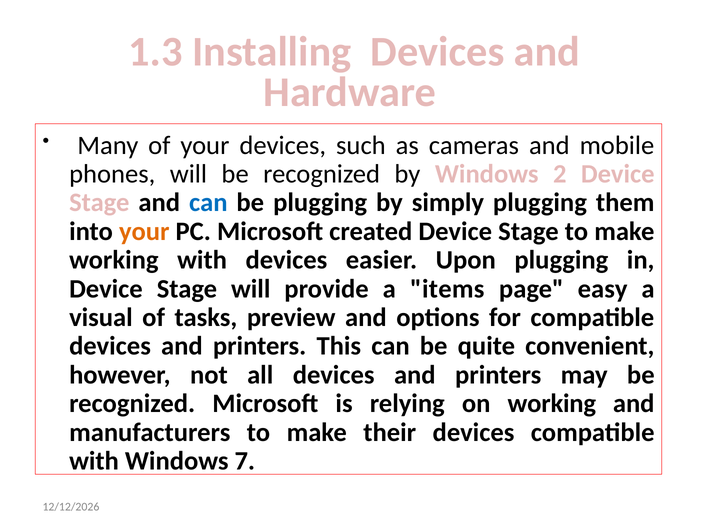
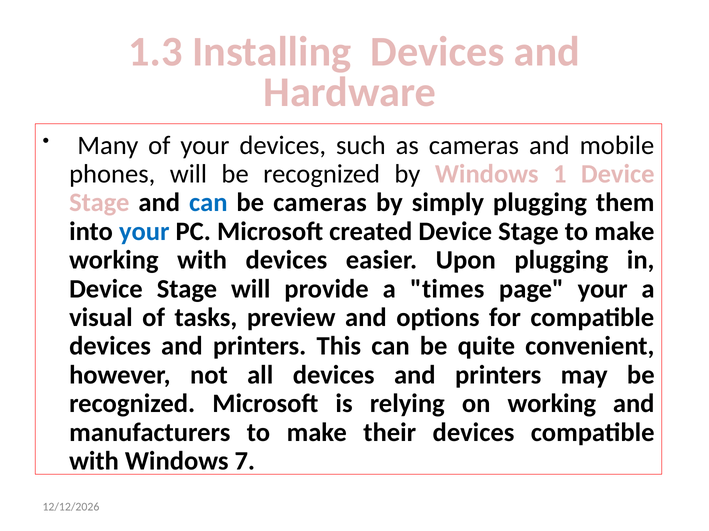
2: 2 -> 1 (560, 174)
be plugging: plugging -> cameras (320, 203)
your colour: orange -> blue (144, 232)
items: items -> times (447, 289)
page easy: easy -> your (603, 289)
